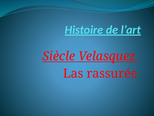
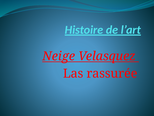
Siècle: Siècle -> Neige (59, 56)
